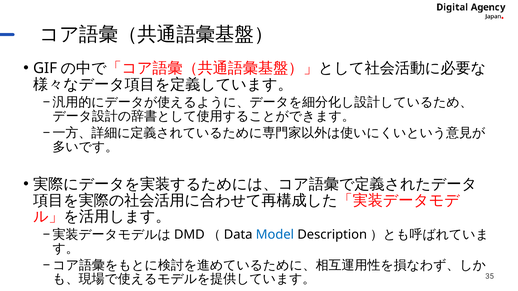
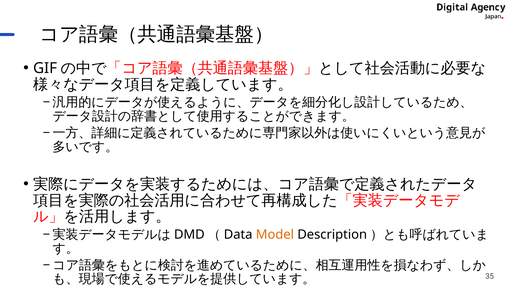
Model colour: blue -> orange (275, 235)
